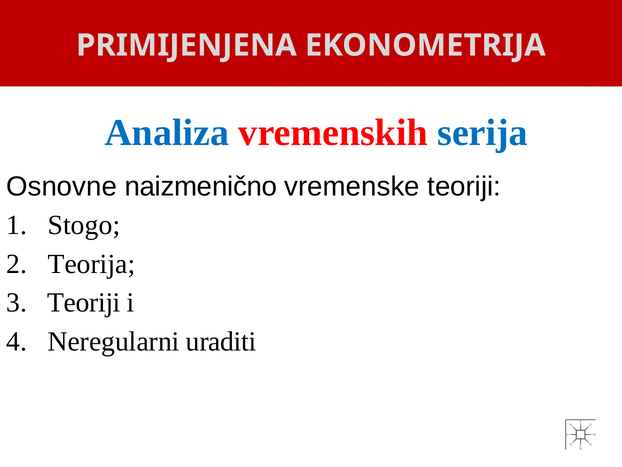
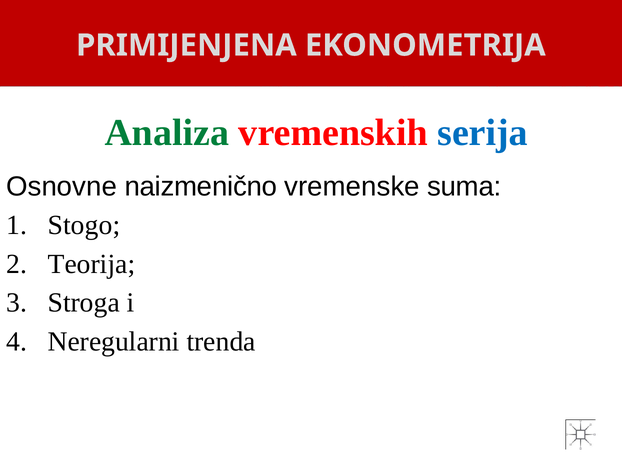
Analiza colour: blue -> green (167, 133)
vremenske teoriji: teoriji -> suma (464, 186)
Teoriji: Teoriji -> Stroga (84, 302)
uraditi: uraditi -> trenda (221, 341)
